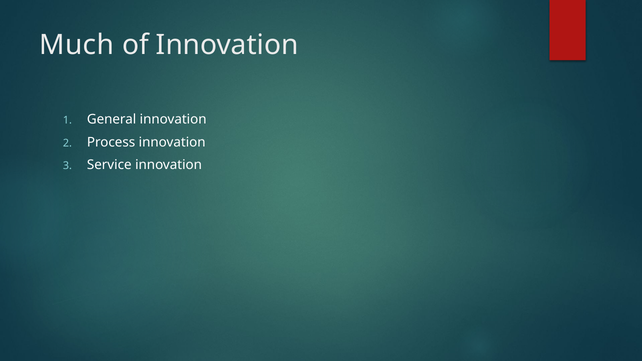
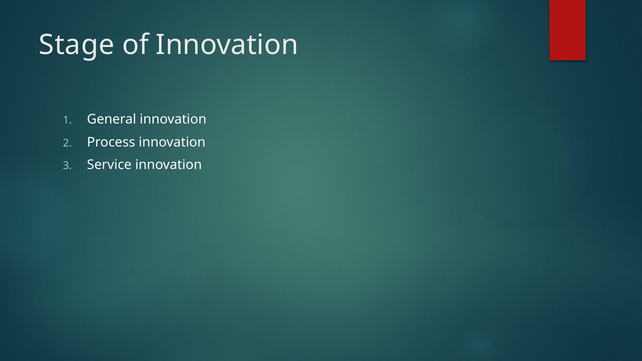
Much: Much -> Stage (77, 45)
